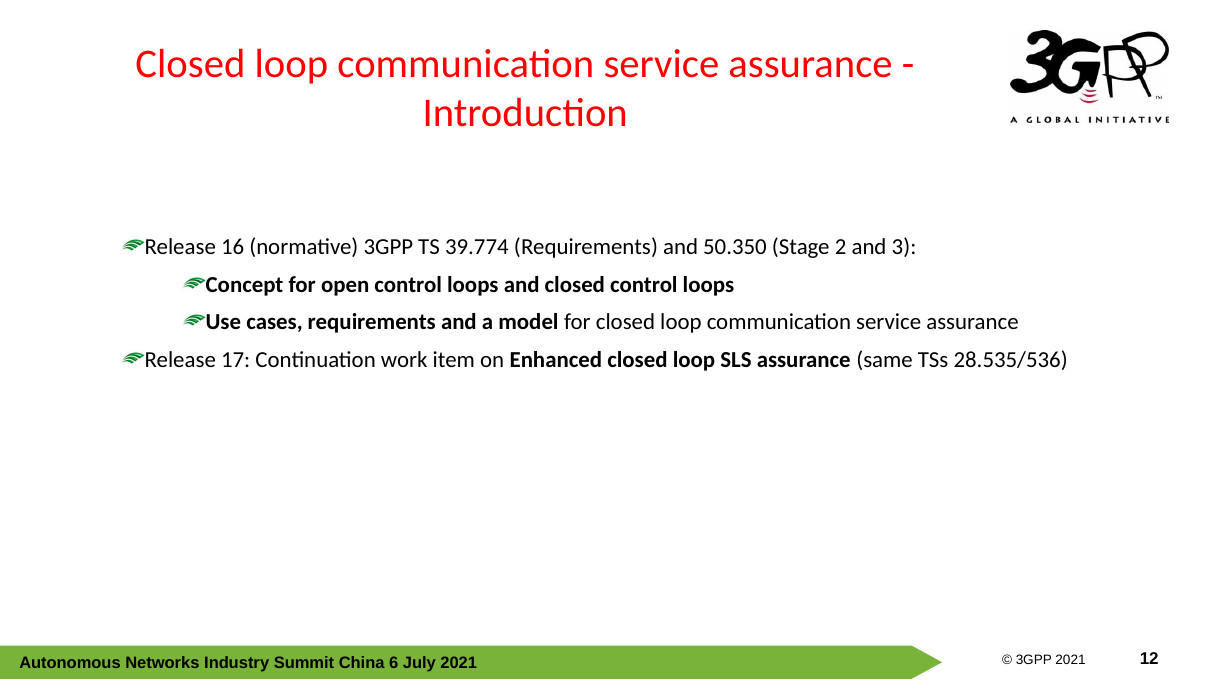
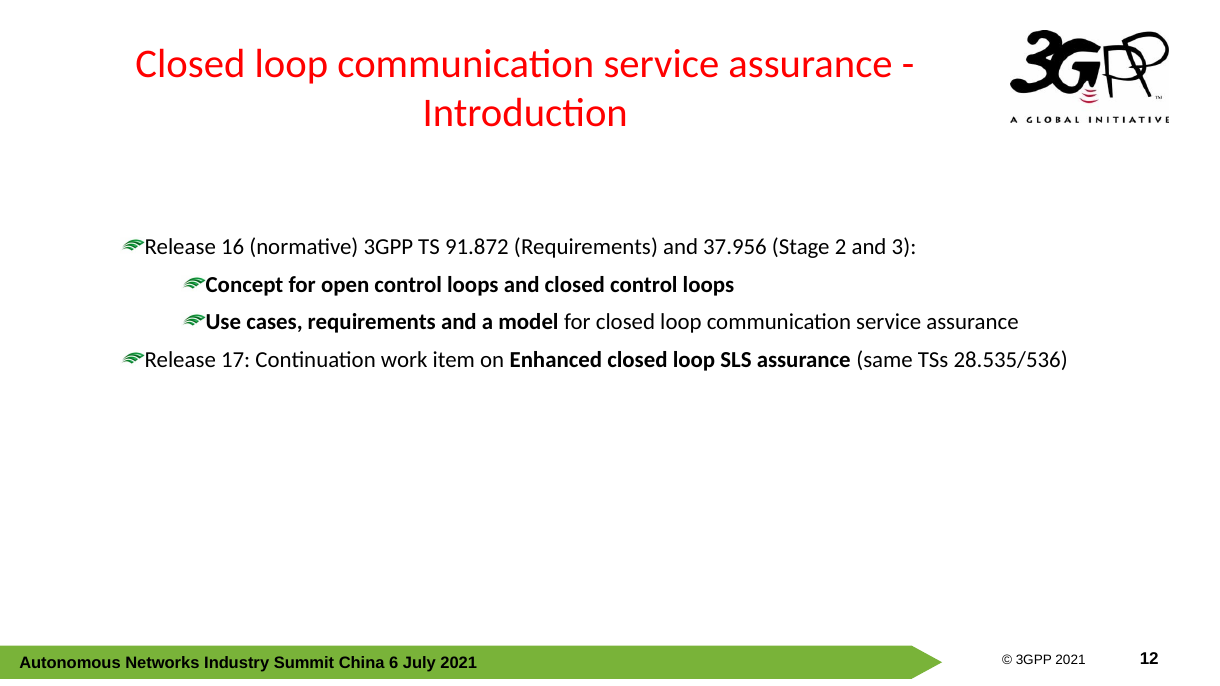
39.774: 39.774 -> 91.872 (477, 247)
50.350: 50.350 -> 37.956 (735, 247)
